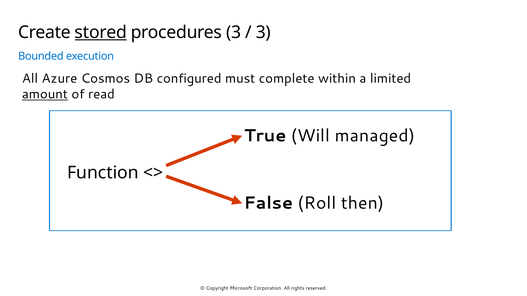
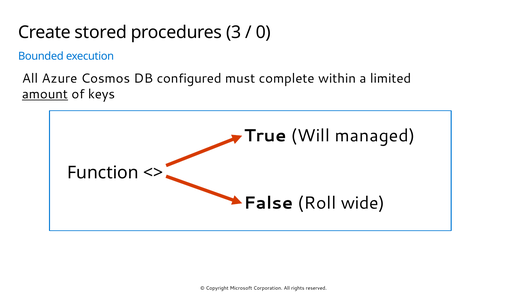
stored underline: present -> none (101, 32)
3: 3 -> 0 (263, 32)
read: read -> keys (101, 94)
then: then -> wide (363, 203)
